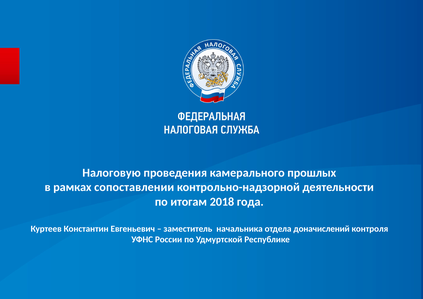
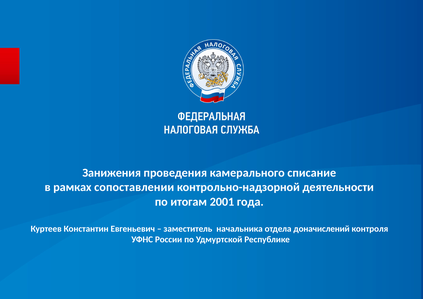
Налоговую: Налоговую -> Занижения (112, 173)
прошлых: прошлых -> списание (312, 173)
2018: 2018 -> 2001 (222, 202)
